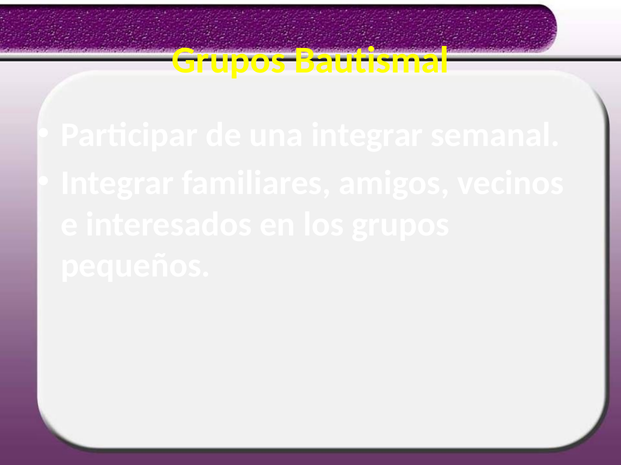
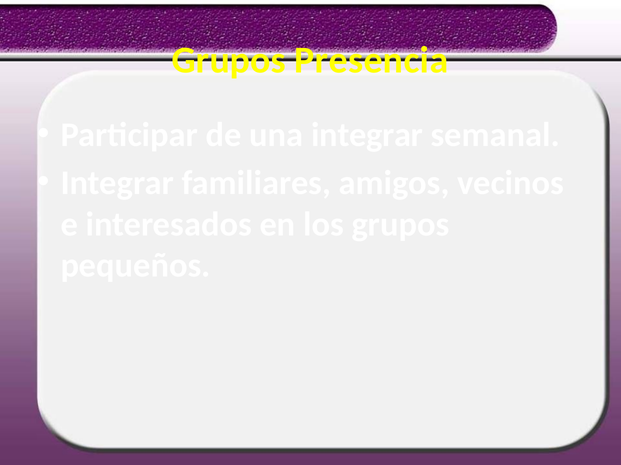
Bautismal: Bautismal -> Presencia (371, 60)
